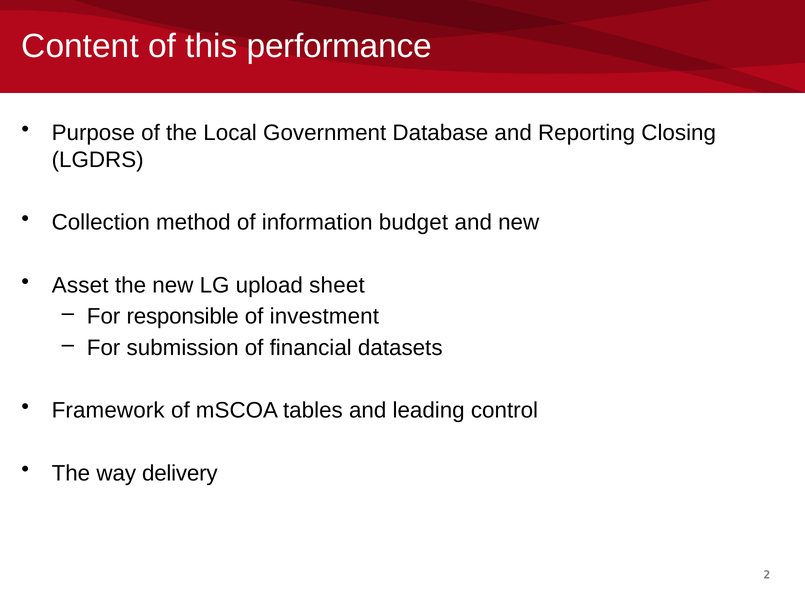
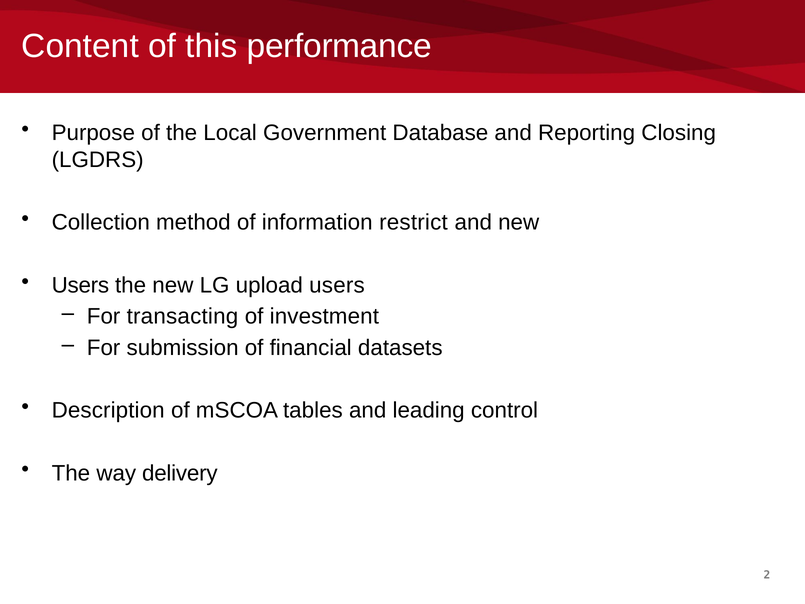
budget: budget -> restrict (413, 223)
Asset: Asset -> Users (80, 285)
upload sheet: sheet -> users (337, 285)
responsible: responsible -> transacting (182, 316)
Framework: Framework -> Description (108, 410)
